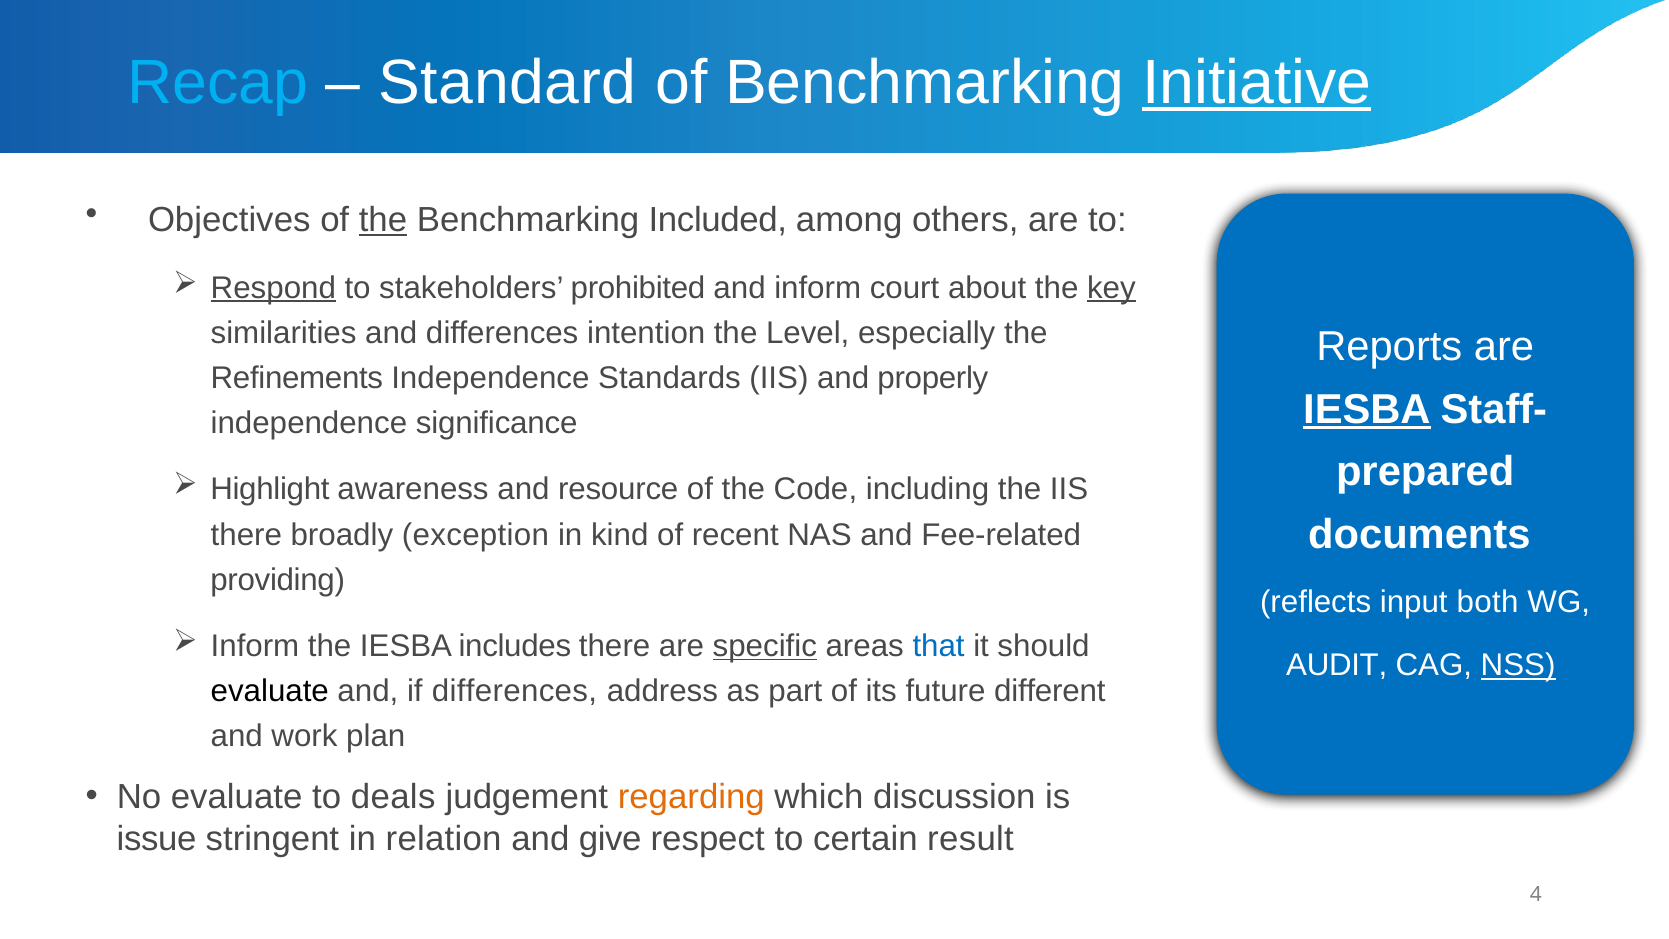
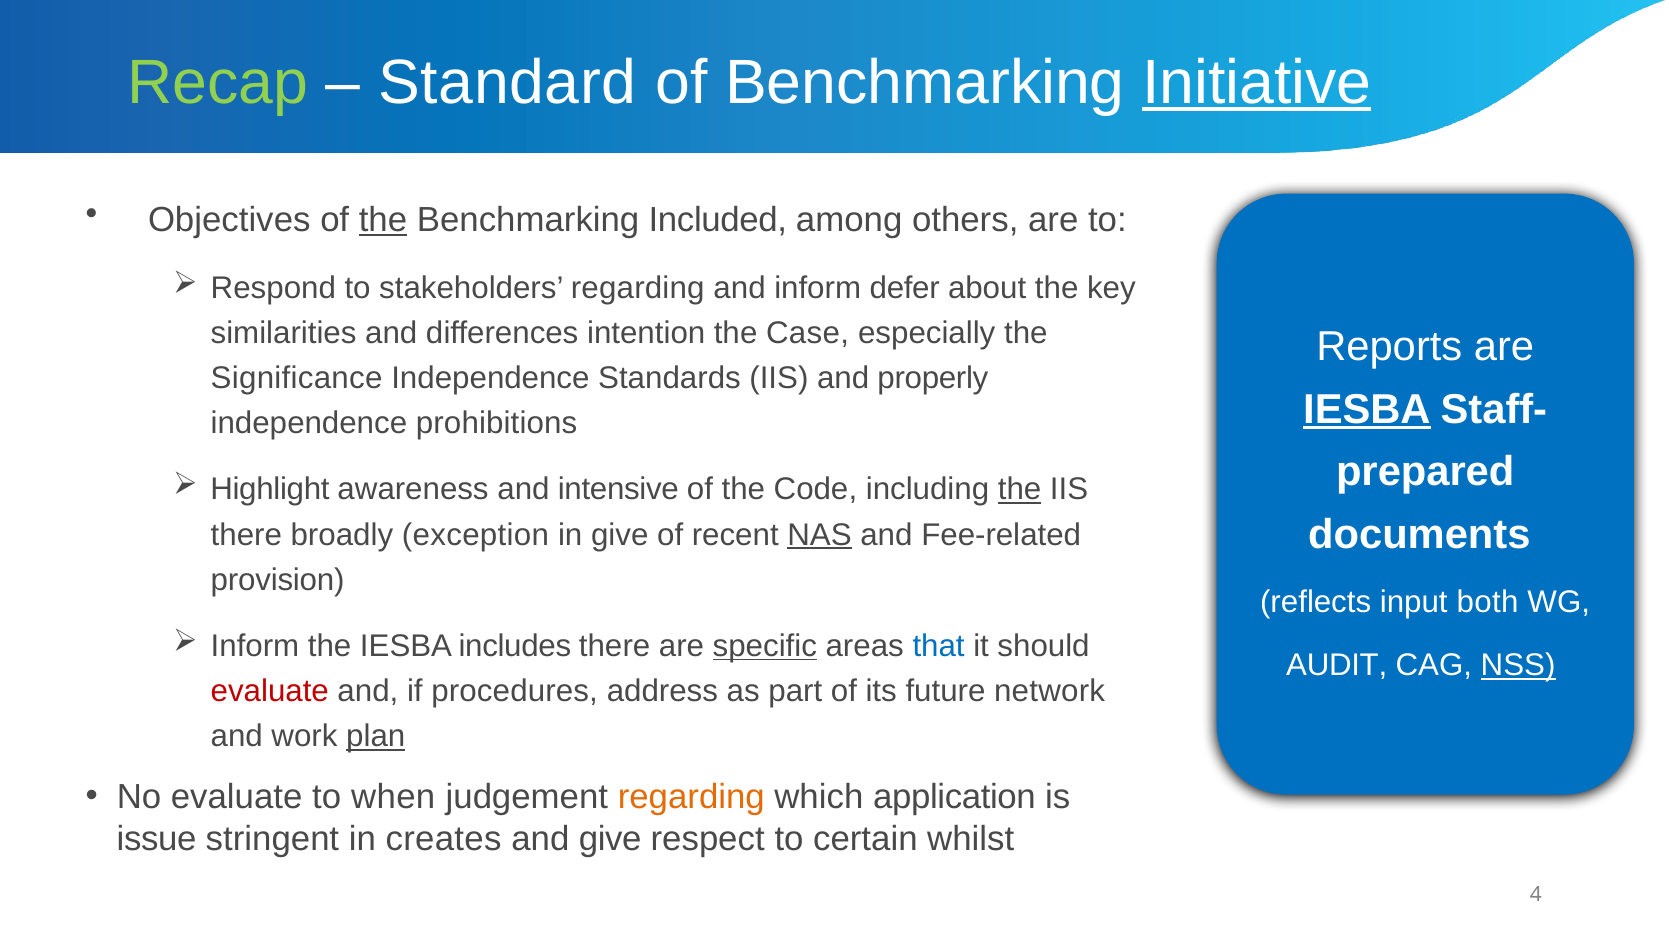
Recap colour: light blue -> light green (218, 82)
Respond underline: present -> none (273, 288)
stakeholders prohibited: prohibited -> regarding (638, 288)
court: court -> defer (905, 288)
key underline: present -> none (1111, 288)
Level: Level -> Case (808, 333)
Refinements: Refinements -> Significance (297, 378)
significance: significance -> prohibitions (497, 423)
resource: resource -> intensive (618, 489)
the underline: none -> present (1020, 489)
in kind: kind -> give (620, 535)
NAS underline: none -> present (819, 535)
providing: providing -> provision (278, 580)
evaluate colour: black -> red (270, 691)
if differences: differences -> procedures (515, 691)
different: different -> network (1050, 691)
plan underline: none -> present (376, 736)
deals: deals -> when (393, 797)
discussion: discussion -> application (954, 797)
relation: relation -> creates (444, 839)
result: result -> whilst (971, 839)
